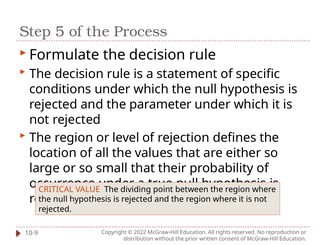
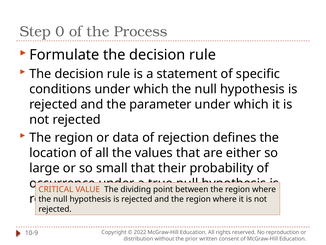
5: 5 -> 0 (60, 31)
level: level -> data (126, 137)
